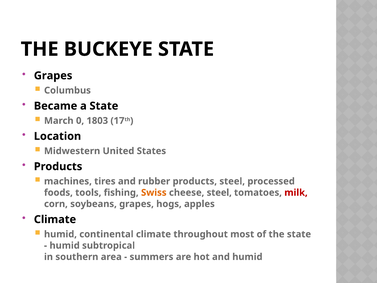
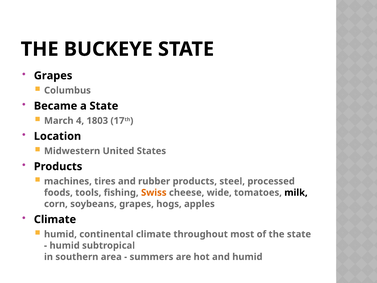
0: 0 -> 4 (80, 121)
cheese steel: steel -> wide (219, 192)
milk colour: red -> black (296, 192)
